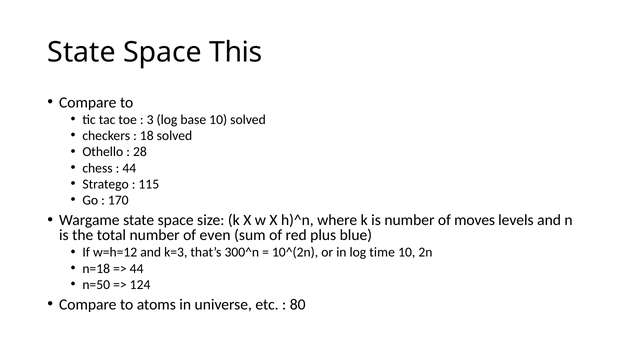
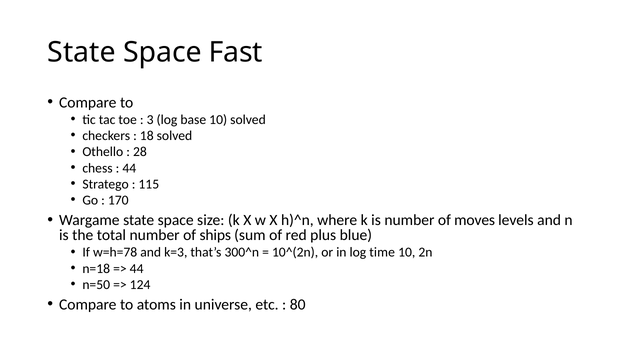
This: This -> Fast (236, 52)
even: even -> ships (215, 235)
w=h=12: w=h=12 -> w=h=78 (115, 252)
